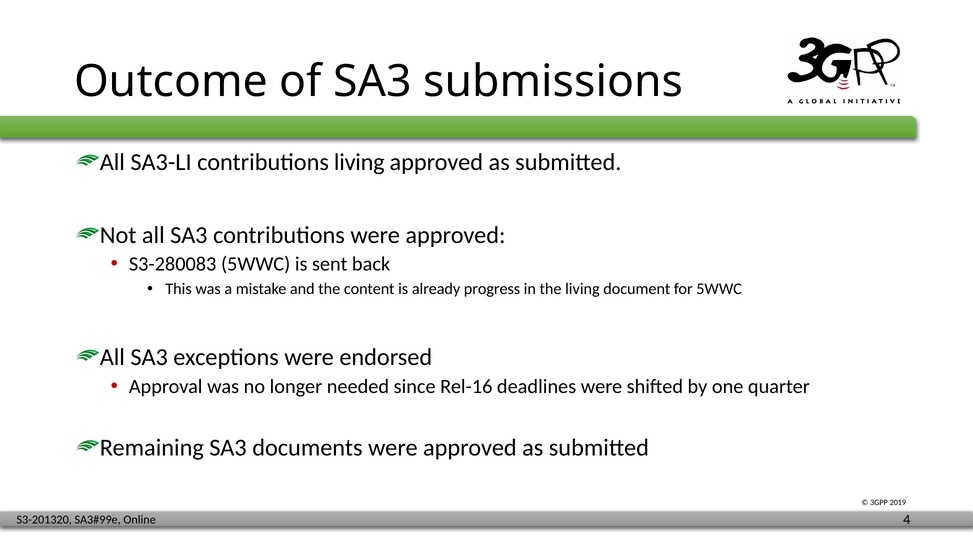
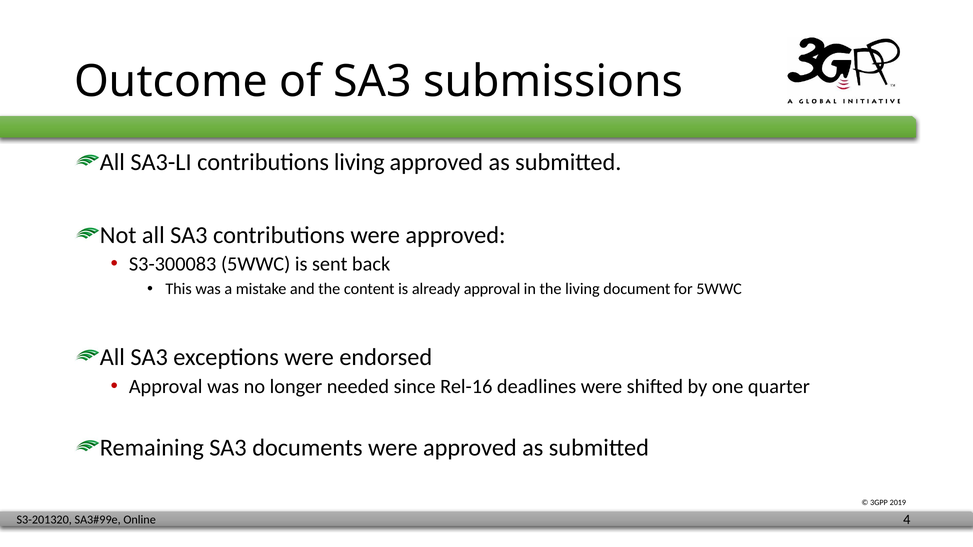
S3-280083: S3-280083 -> S3-300083 (173, 264)
already progress: progress -> approval (492, 289)
